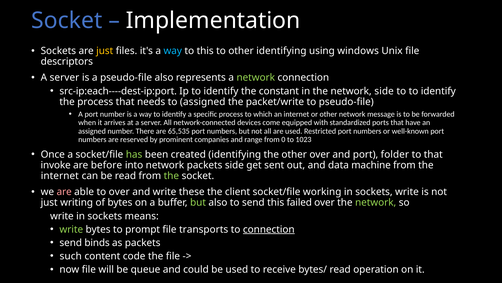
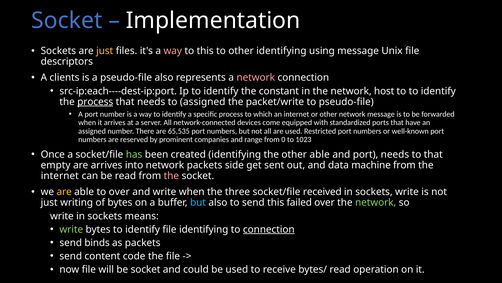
way colour: light blue -> pink (173, 51)
using windows: windows -> message (358, 51)
server: server -> clients (65, 78)
network colour: light green -> pink (256, 78)
network side: side -> host (384, 91)
process underline: none -> present (95, 102)
other over: over -> able (320, 154)
port folder: folder -> needs (395, 154)
invoke: invoke -> empty (56, 165)
are before: before -> arrives (107, 165)
the colour: light green -> pink (171, 176)
are colour: pink -> yellow (64, 192)
write these: these -> when (192, 192)
client: client -> three (238, 192)
working: working -> received (322, 192)
but colour: light green -> light blue (198, 202)
bytes to prompt: prompt -> identify (143, 229)
file transports: transports -> identifying (204, 229)
such: such -> send (71, 256)
be queue: queue -> socket (146, 269)
